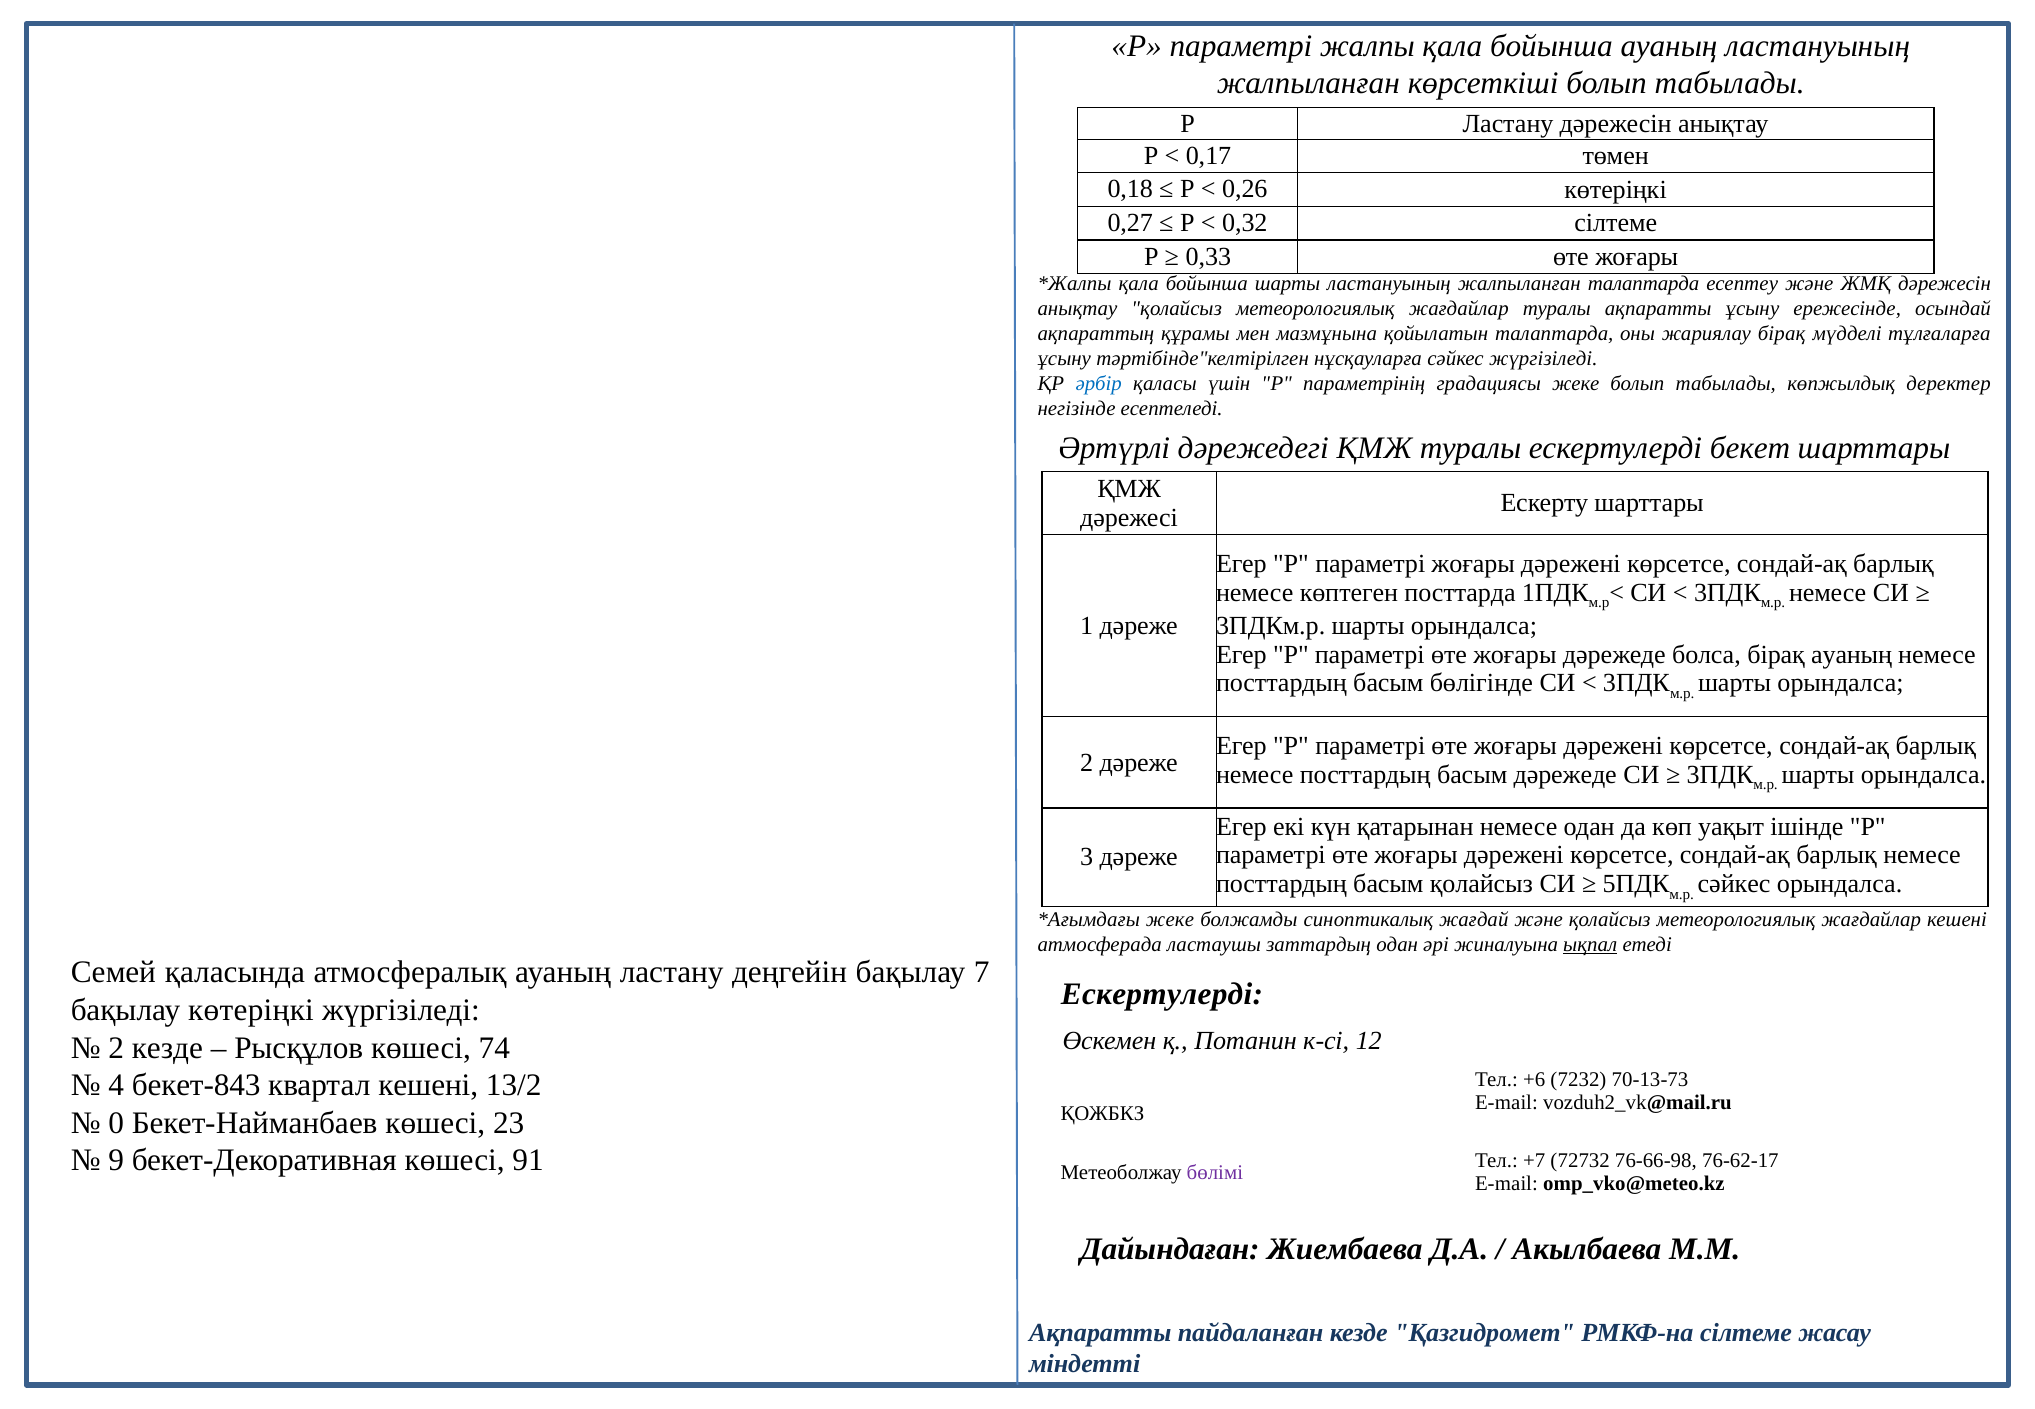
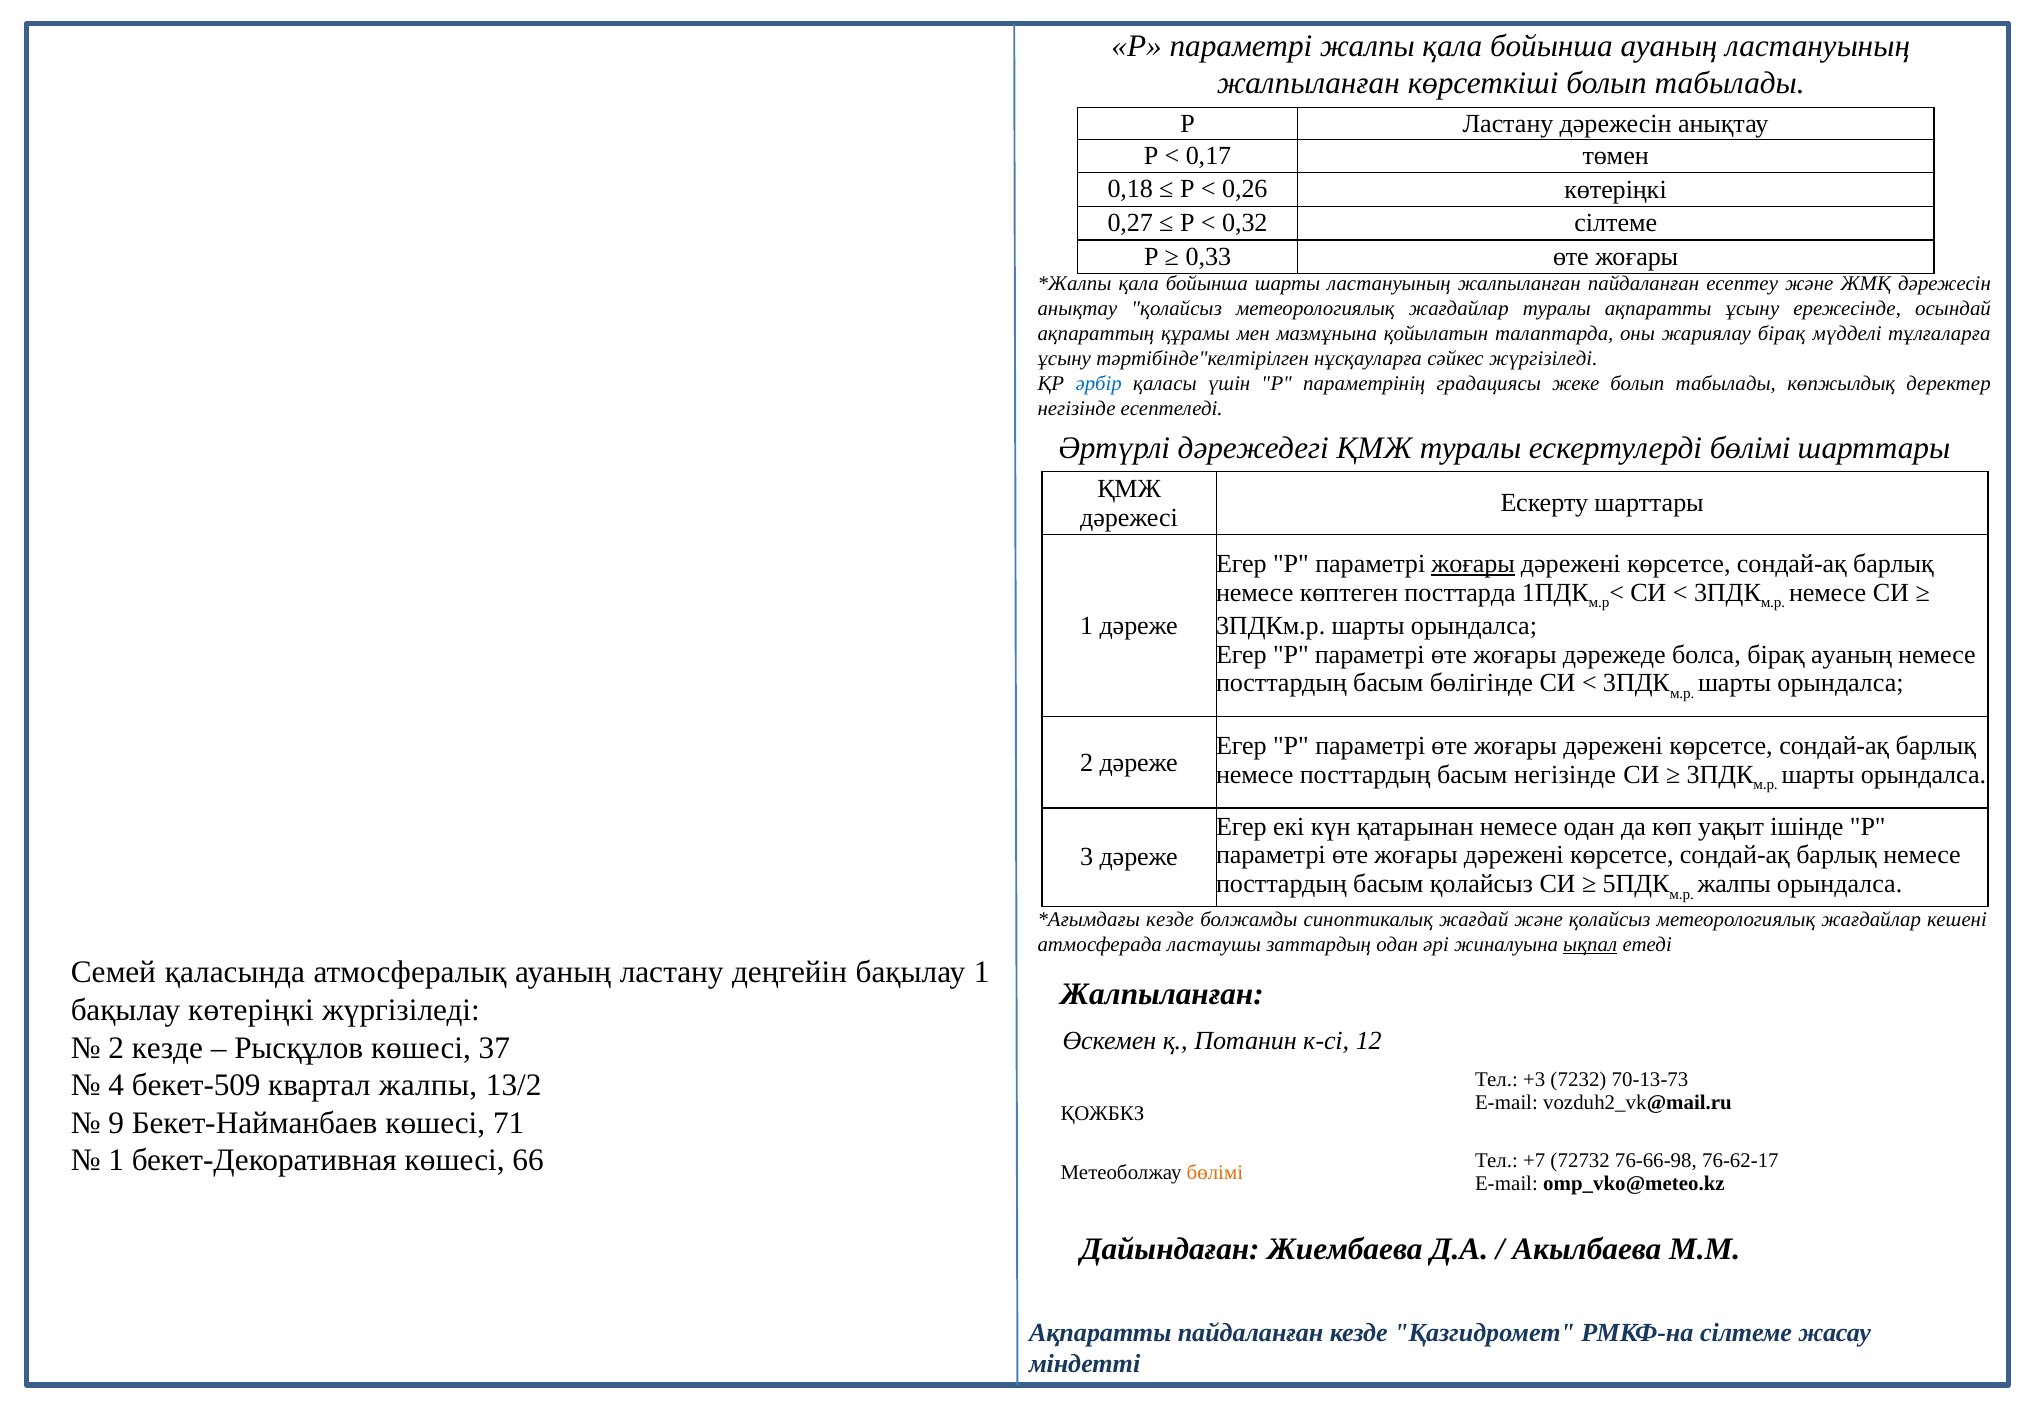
жалпыланған талаптарда: талаптарда -> пайдаланған (1644, 283)
ескертулерді бекет: бекет -> бөлімі (1750, 448)
жоғары underline: none -> present (1473, 564)
басым дәрежеде: дәрежеде -> негізінде (1565, 775)
сәйкес: сәйкес -> жалпы (1734, 884)
жеке: жеке -> кезде (1170, 920)
бақылау 7: 7 -> 1 (982, 973)
Ескертулерді: Ескертулерді -> Жалпыланған (1162, 994)
74: 74 -> 37 (494, 1048)
+6: +6 -> +3 (1534, 1079)
бекет-843: бекет-843 -> бекет-509 (196, 1085)
квартал кешені: кешені -> жалпы (428, 1085)
0: 0 -> 9 (116, 1123)
23: 23 -> 71 (509, 1123)
9: 9 -> 1 (116, 1160)
91: 91 -> 66 (528, 1160)
бөлімі colour: purple -> orange (1215, 1172)
